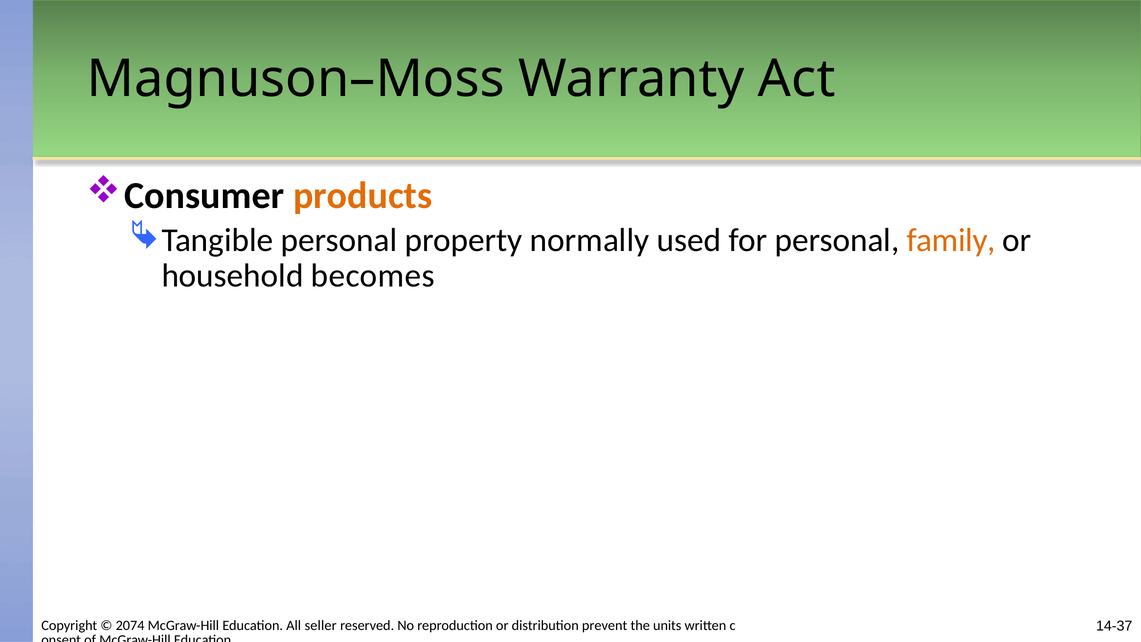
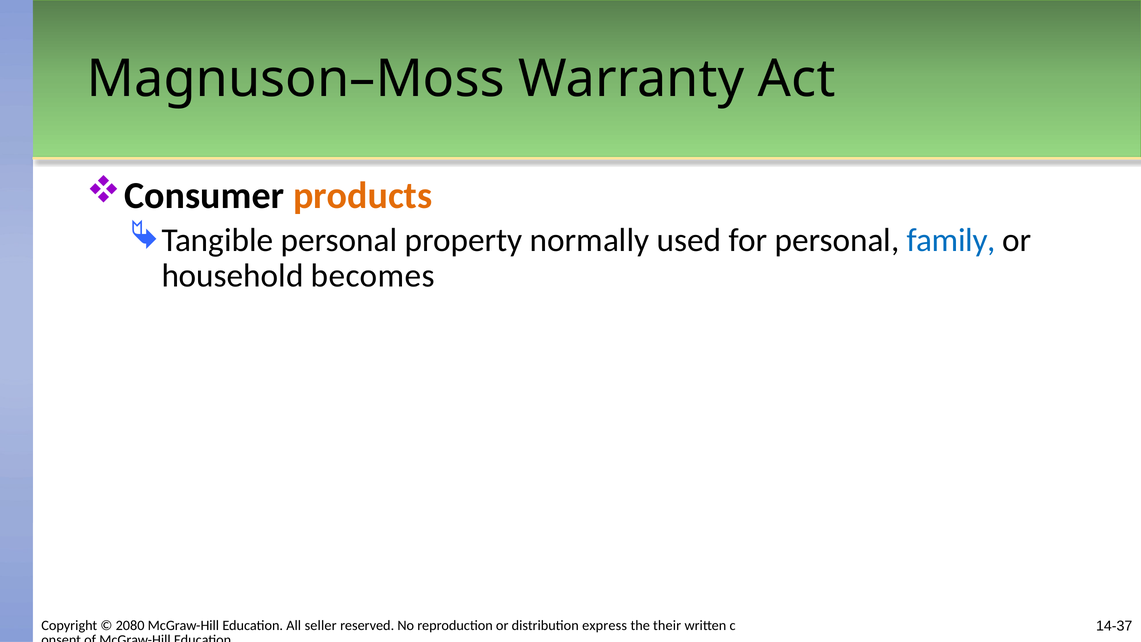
family colour: orange -> blue (951, 240)
2074: 2074 -> 2080 (130, 626)
prevent: prevent -> express (605, 626)
units: units -> their (667, 626)
